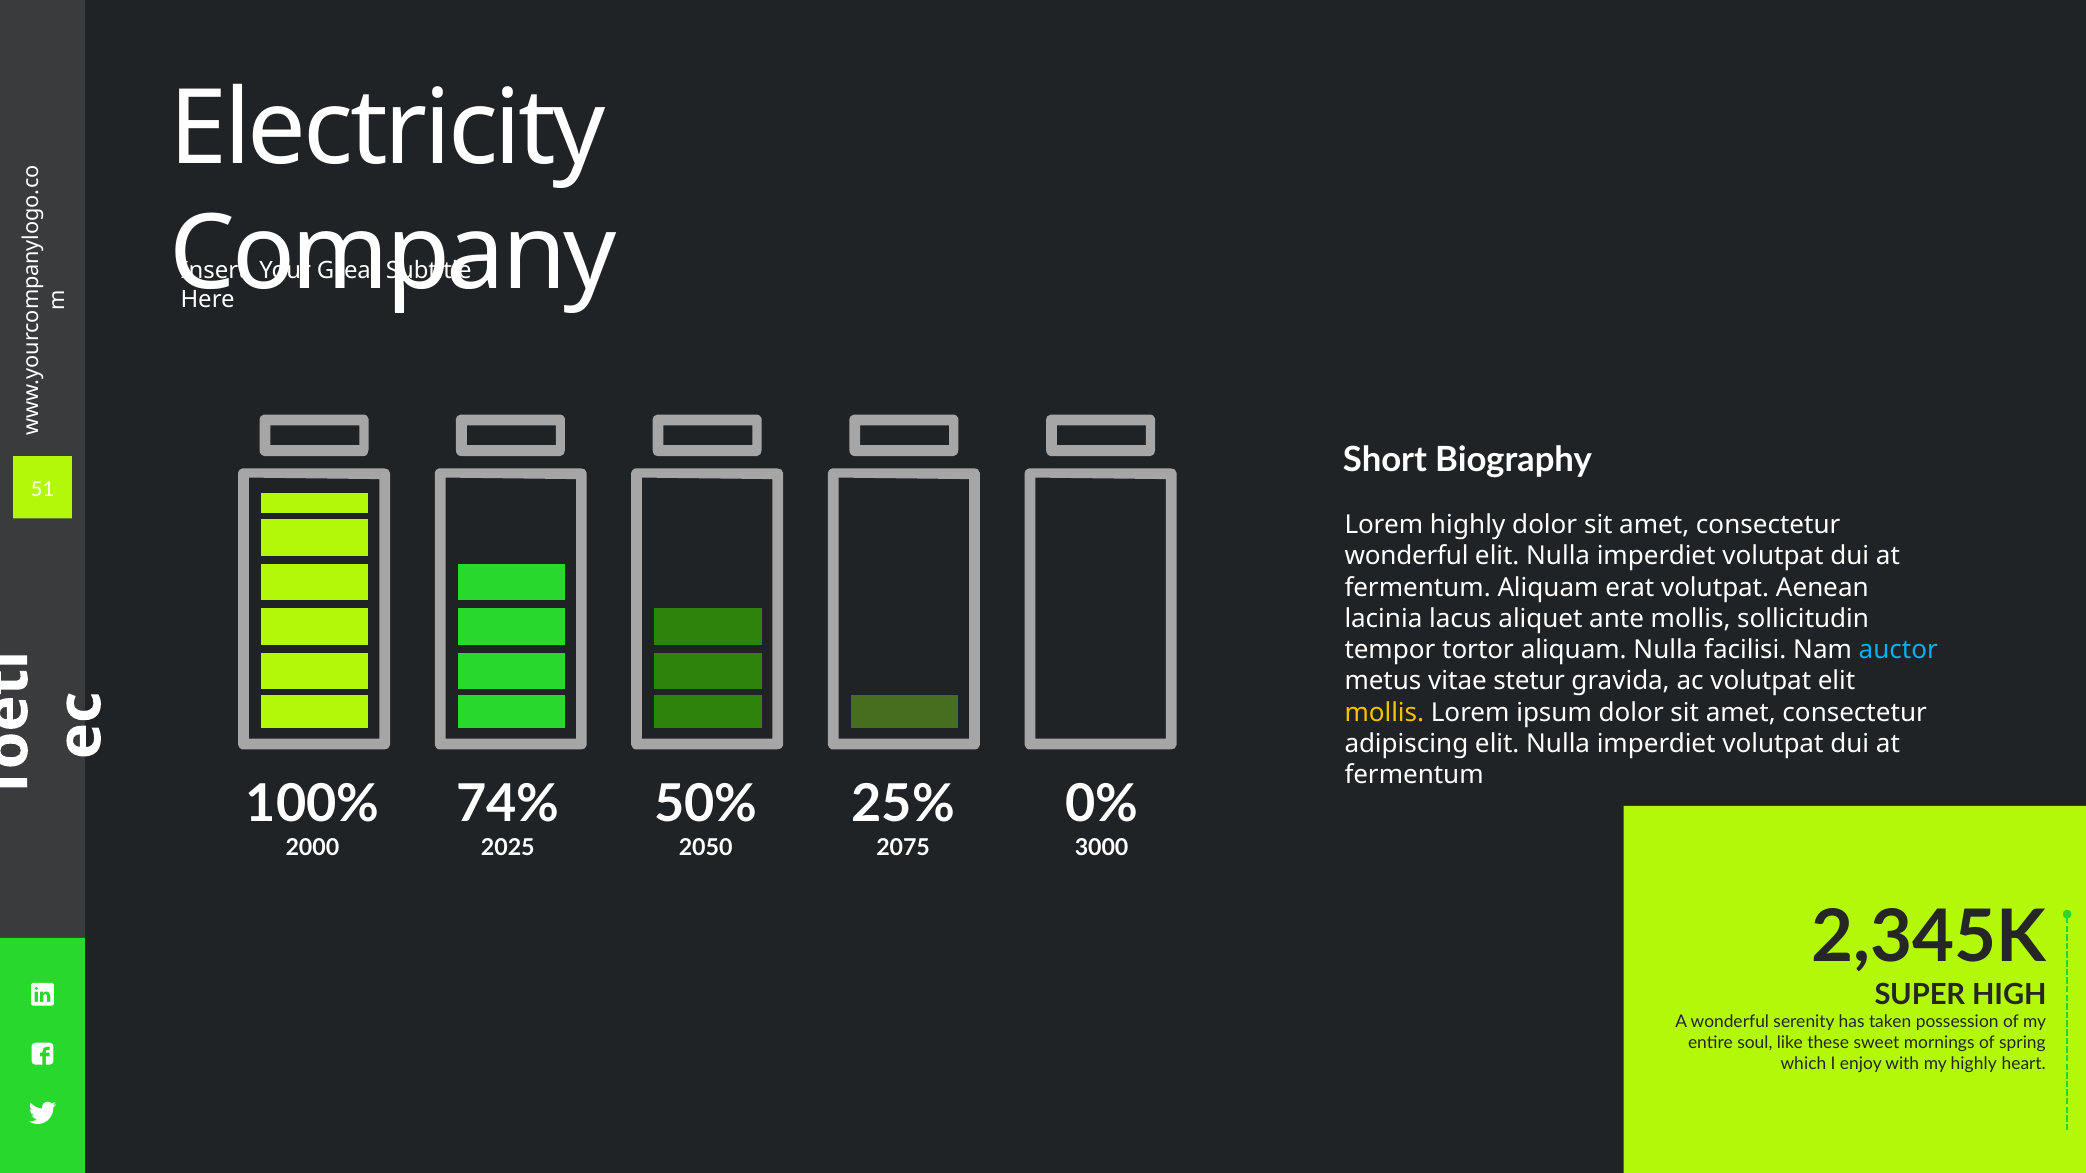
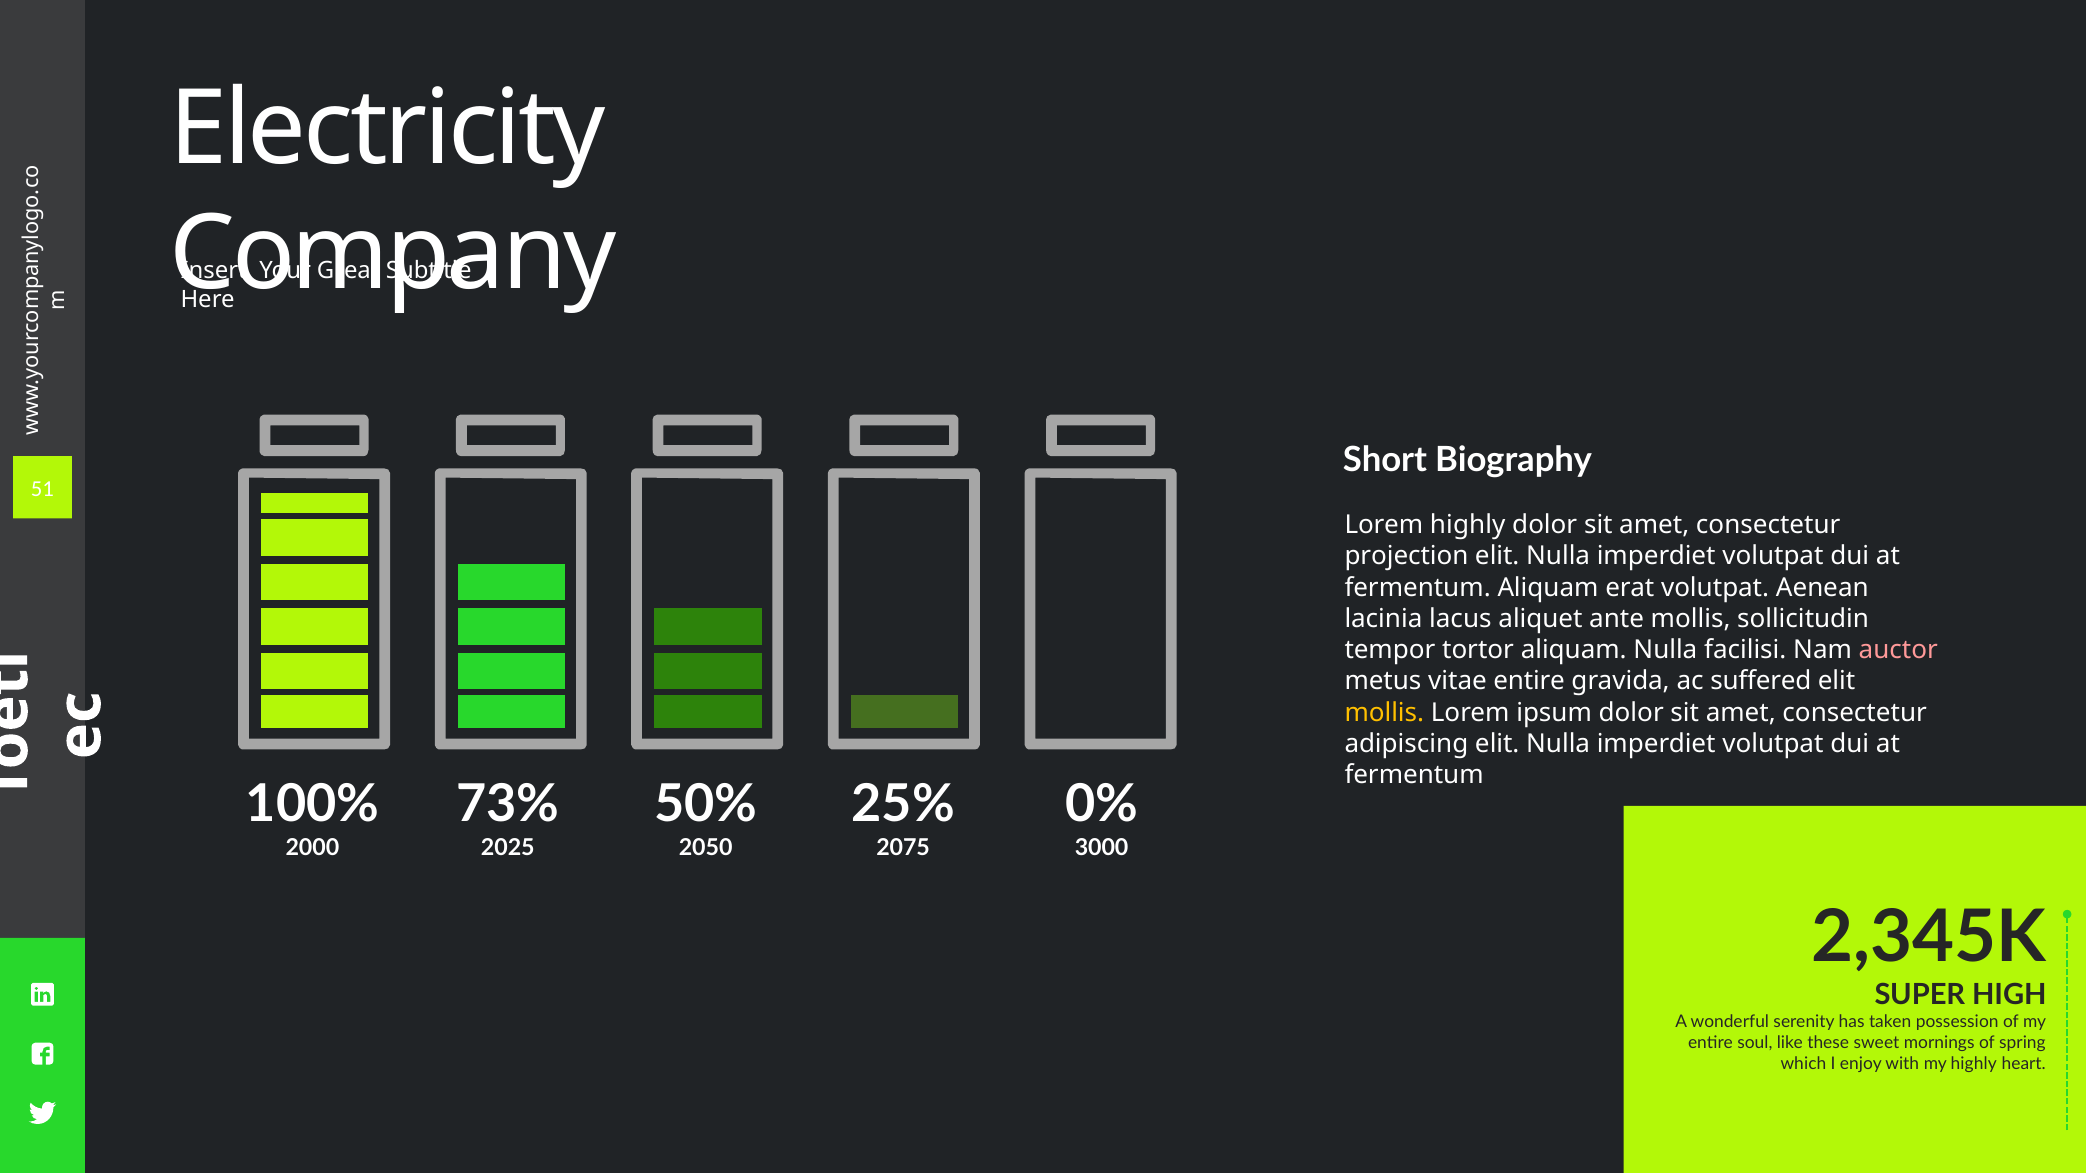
wonderful: wonderful -> projection (1406, 556)
auctor colour: light blue -> pink (1898, 650)
vitae stetur: stetur -> entire (1529, 682)
ac volutpat: volutpat -> suffered (1761, 682)
74%: 74% -> 73% (508, 805)
